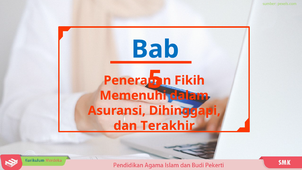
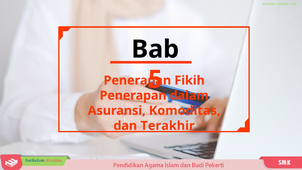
Bab colour: blue -> black (155, 49)
Memenuhi: Memenuhi -> Penerapan (133, 95)
Dihinggapi: Dihinggapi -> Komoditas (185, 111)
